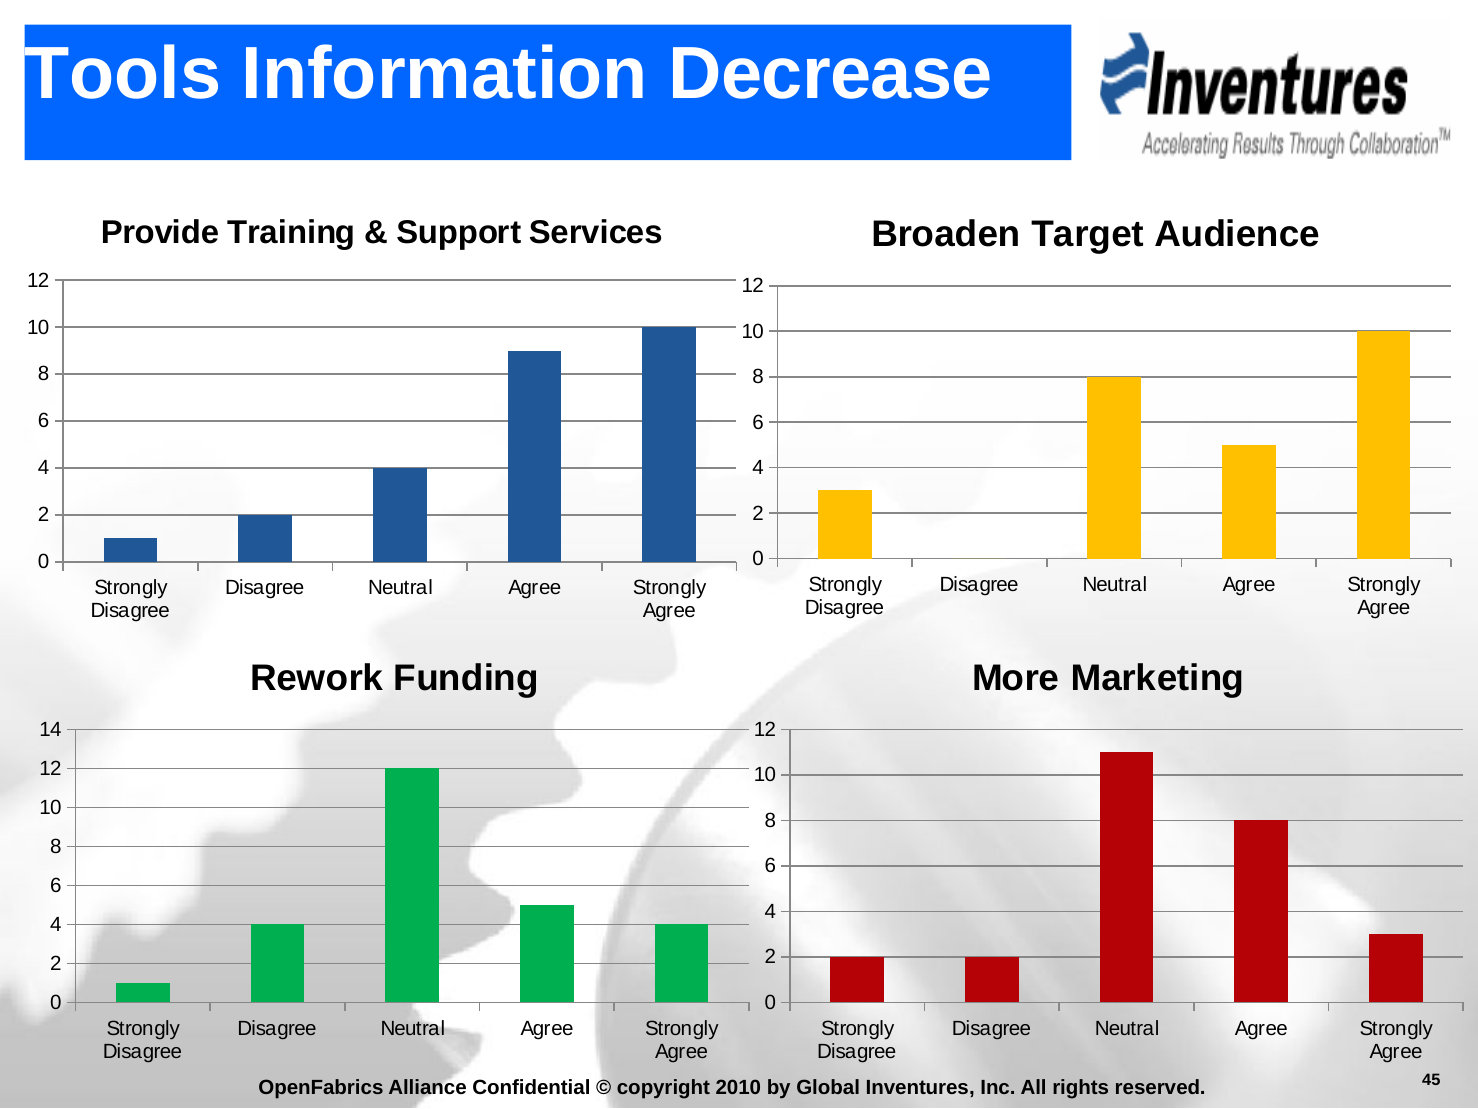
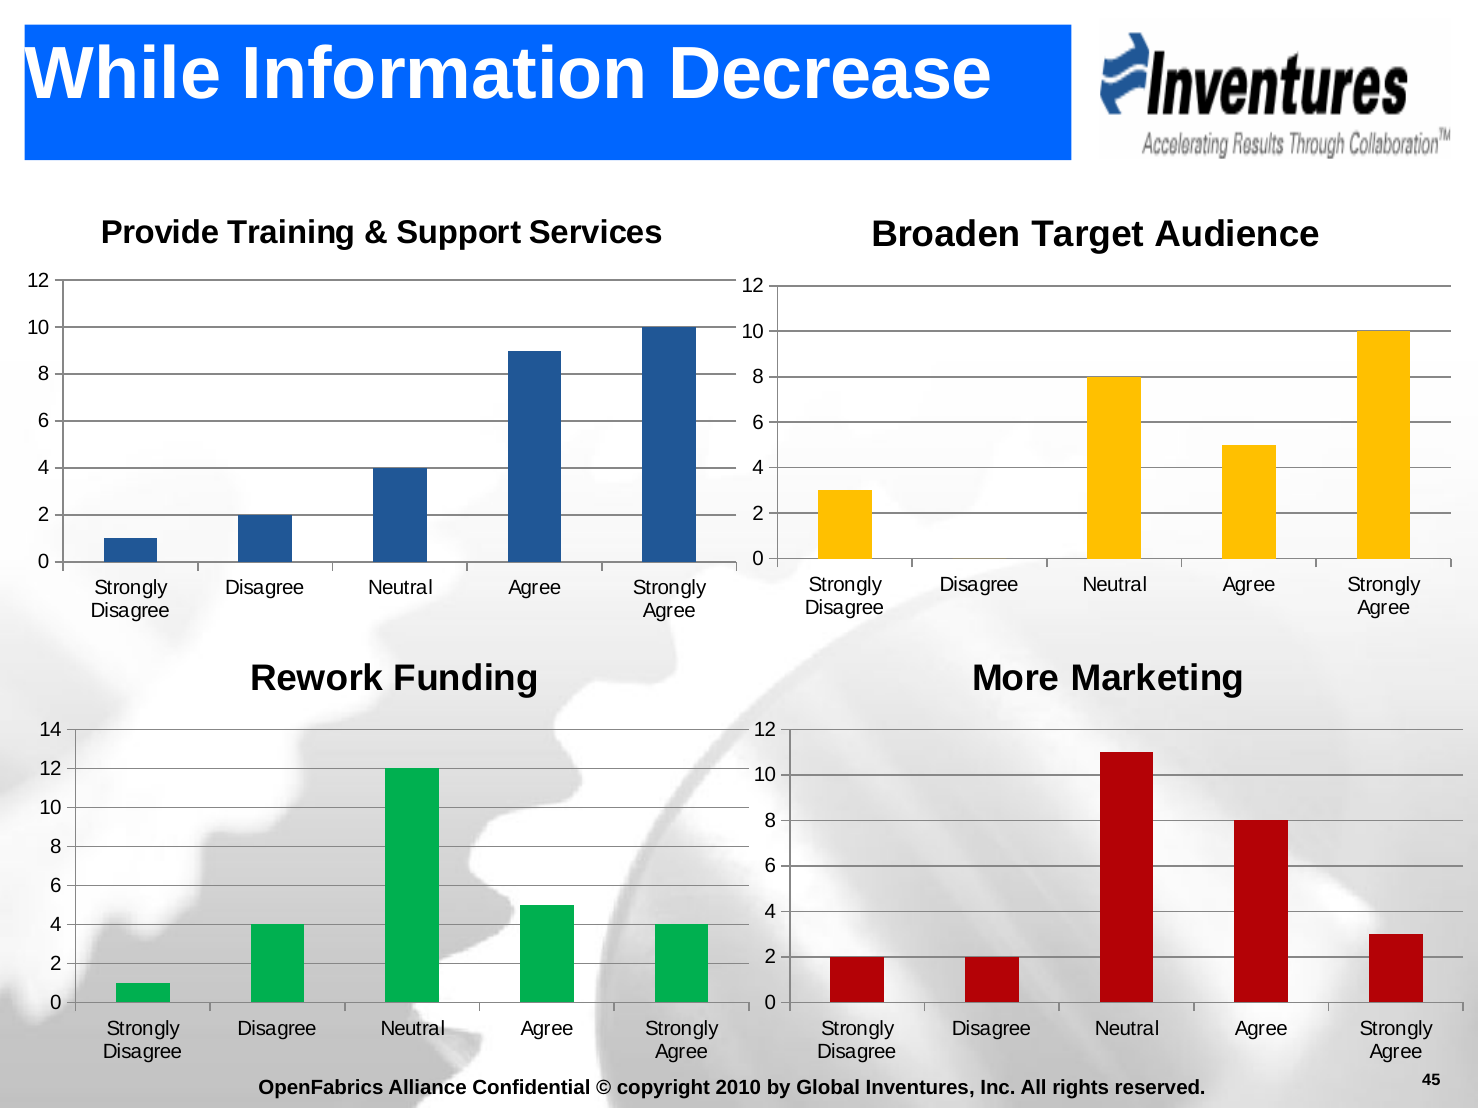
Tools: Tools -> While (123, 74)
